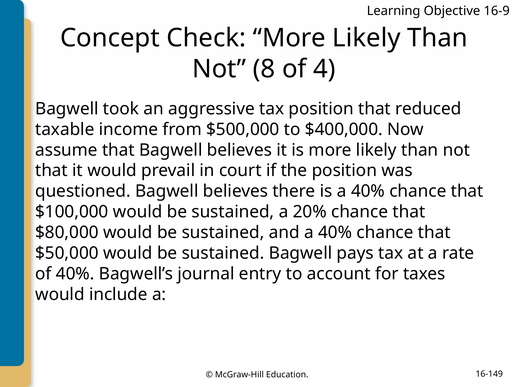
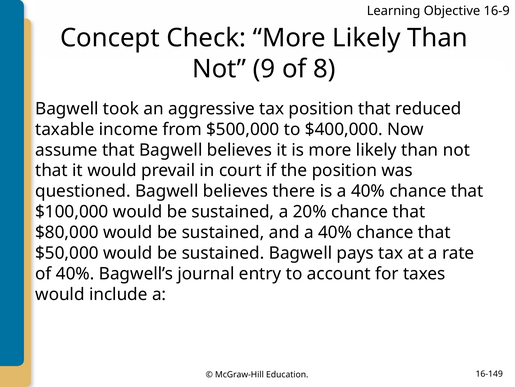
8: 8 -> 9 (264, 69)
4: 4 -> 8 (324, 69)
